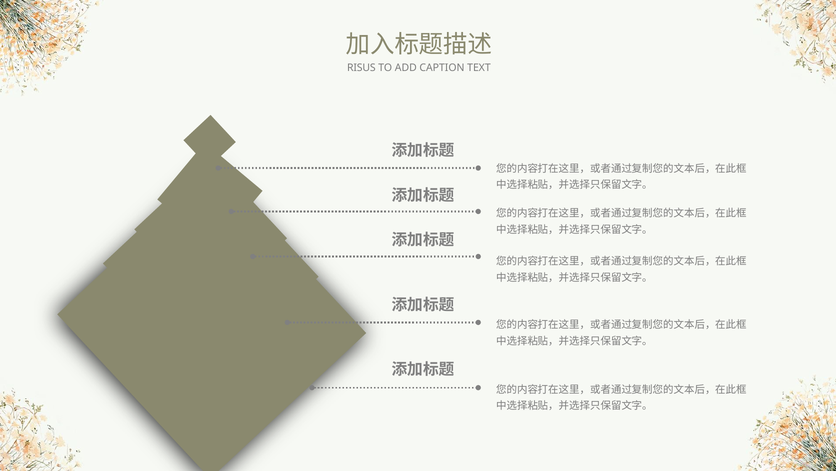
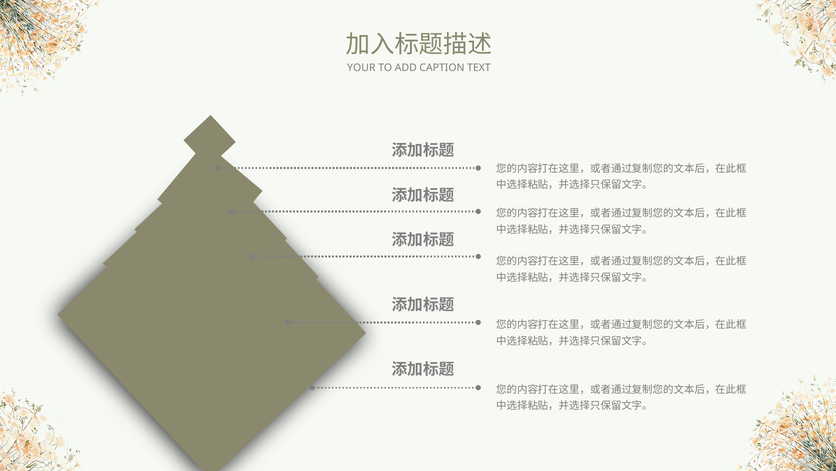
RISUS: RISUS -> YOUR (361, 68)
